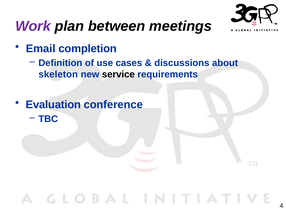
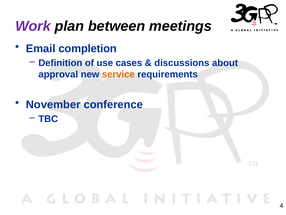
skeleton: skeleton -> approval (58, 74)
service colour: black -> orange (118, 74)
Evaluation: Evaluation -> November (53, 104)
